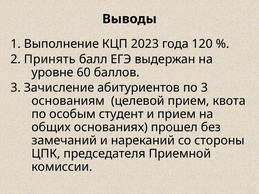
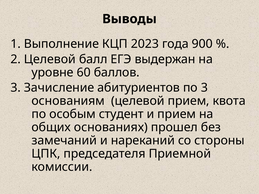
120: 120 -> 900 (202, 44)
2 Принять: Принять -> Целевой (50, 59)
